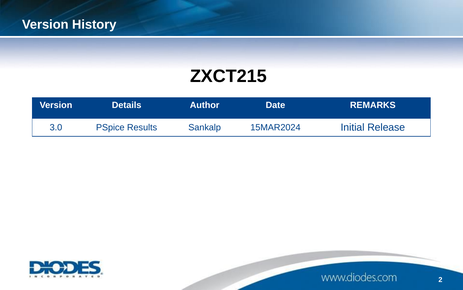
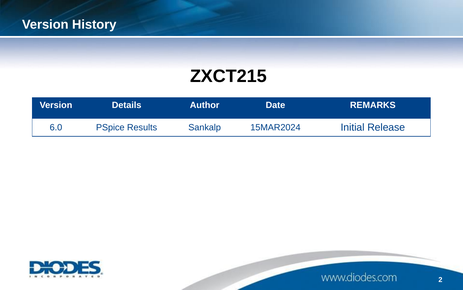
3.0: 3.0 -> 6.0 (56, 127)
